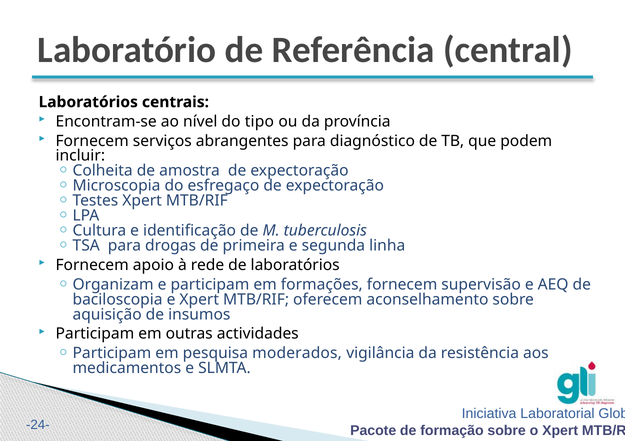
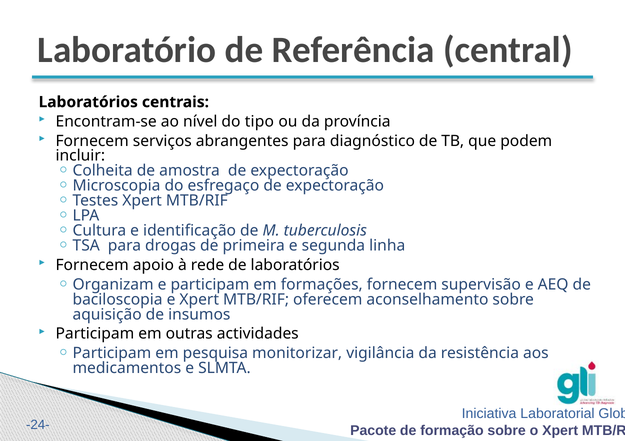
moderados: moderados -> monitorizar (297, 353)
